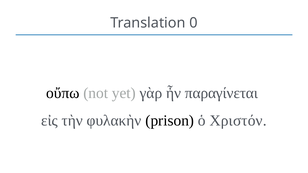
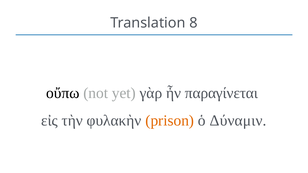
0: 0 -> 8 (193, 23)
prison colour: black -> orange (170, 121)
Χριστόν: Χριστόν -> Δύναμιν (238, 121)
